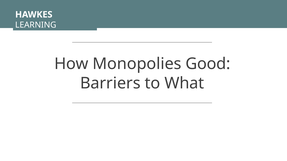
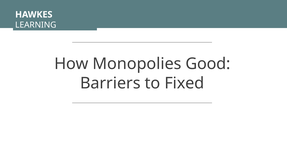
What: What -> Fixed (184, 83)
